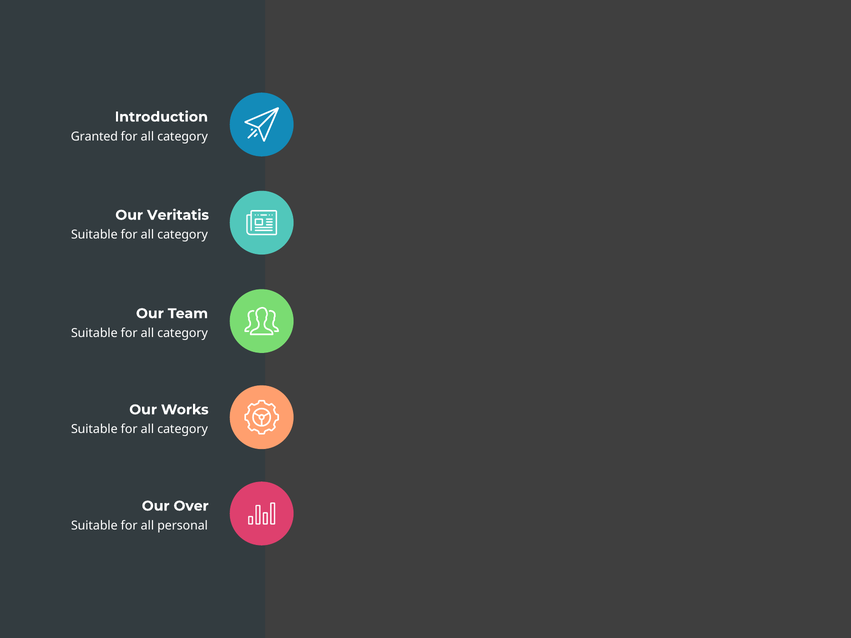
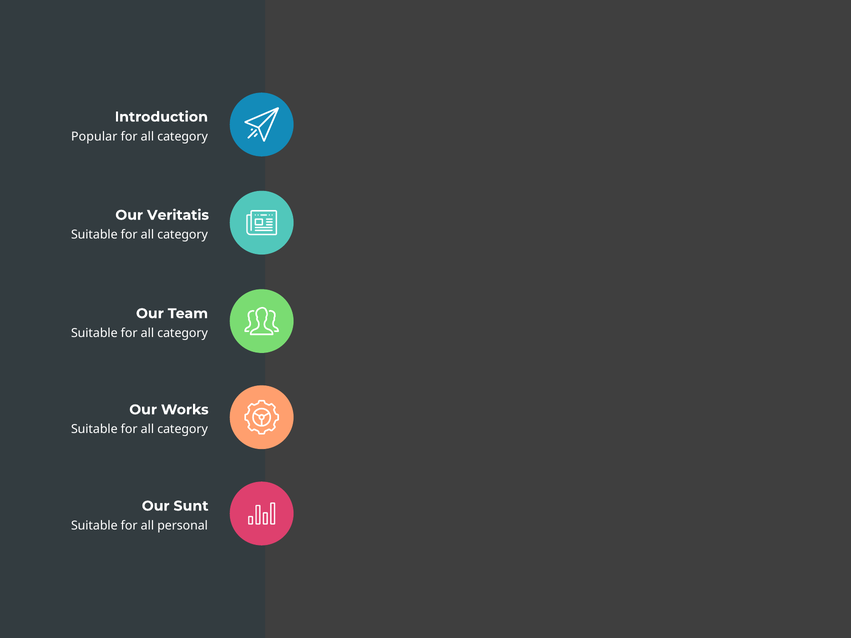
Granted: Granted -> Popular (94, 137)
Over: Over -> Sunt (191, 506)
